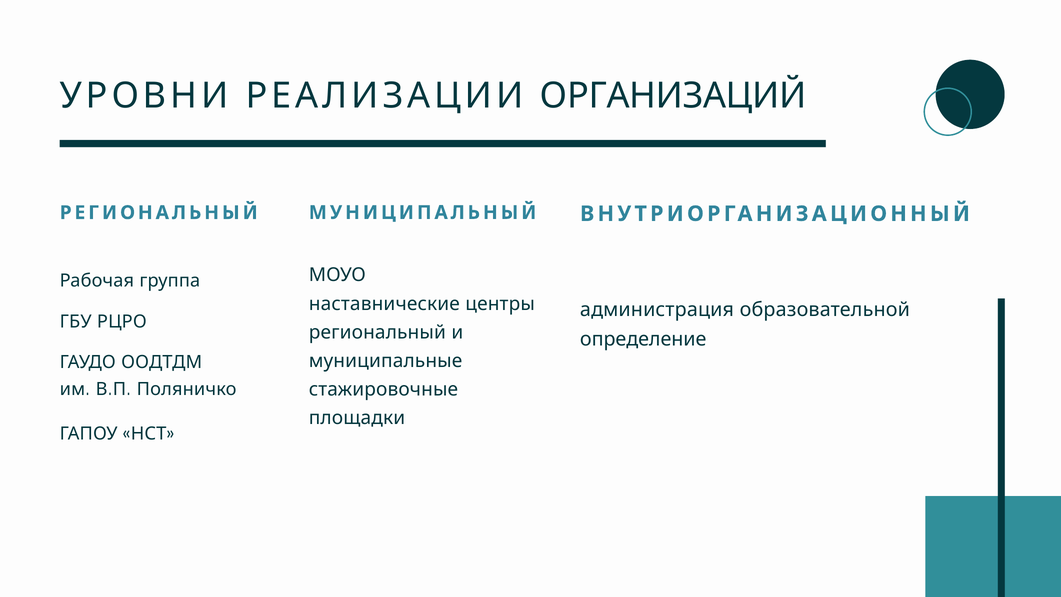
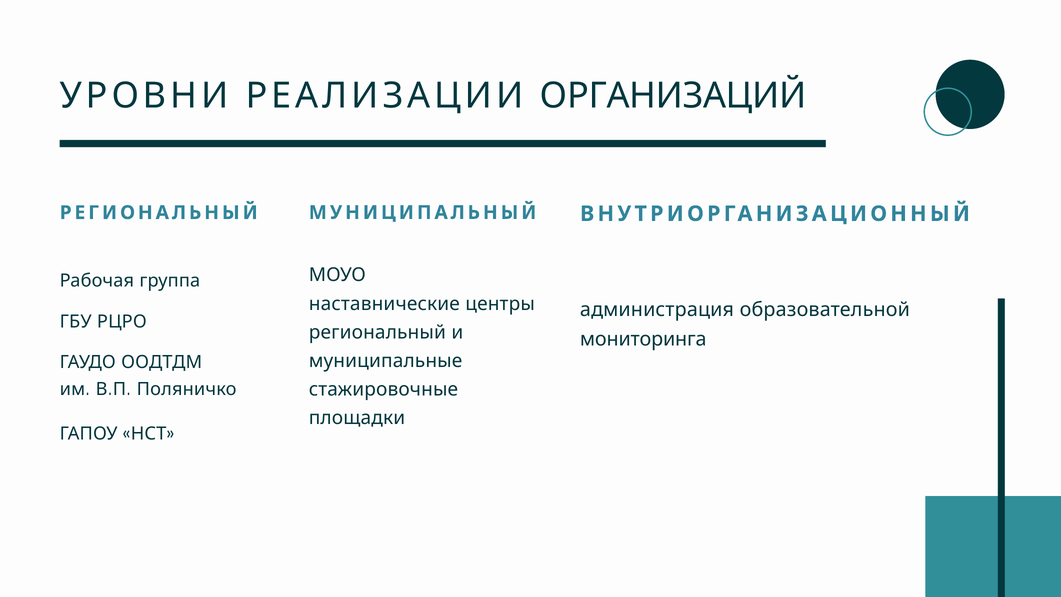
определение: определение -> мониторинга (643, 339)
